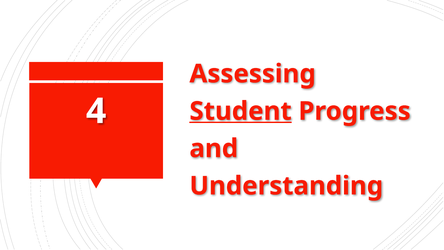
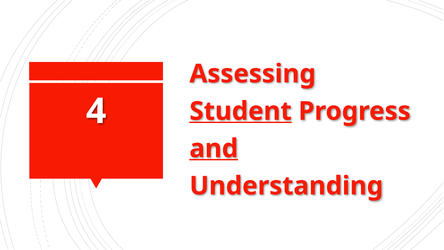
and underline: none -> present (214, 148)
